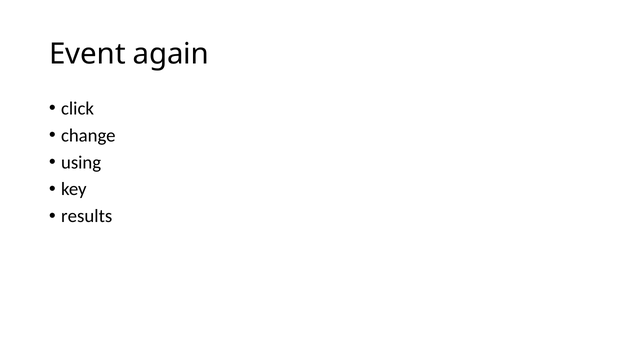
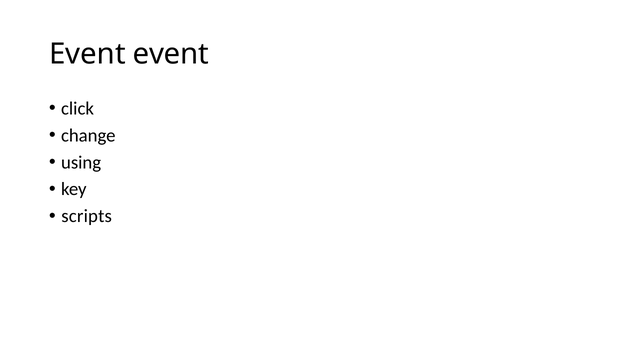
Event again: again -> event (171, 54)
results: results -> scripts (87, 217)
